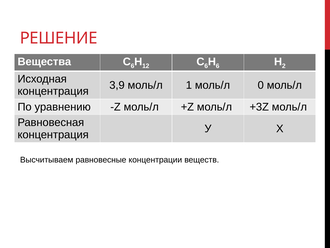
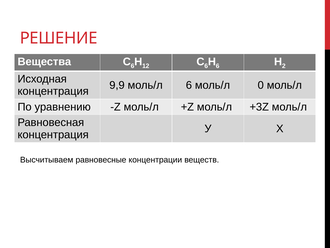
3,9: 3,9 -> 9,9 (117, 85)
моль/л 1: 1 -> 6 (189, 85)
